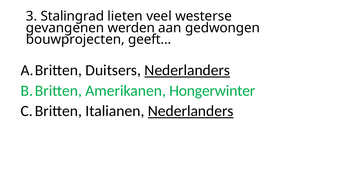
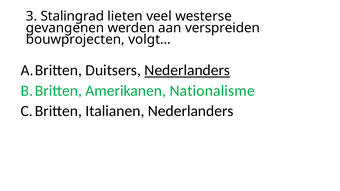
gedwongen: gedwongen -> verspreiden (222, 28)
geeft…: geeft… -> volgt… (150, 40)
Hongerwinter: Hongerwinter -> Nationalisme (212, 91)
Nederlanders underline: present -> none (191, 111)
